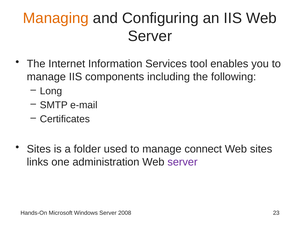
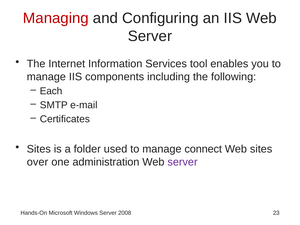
Managing colour: orange -> red (56, 18)
Long: Long -> Each (51, 91)
links: links -> over (38, 162)
